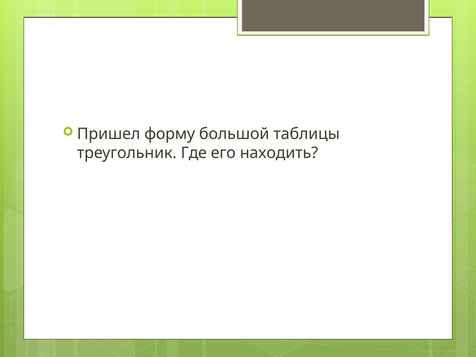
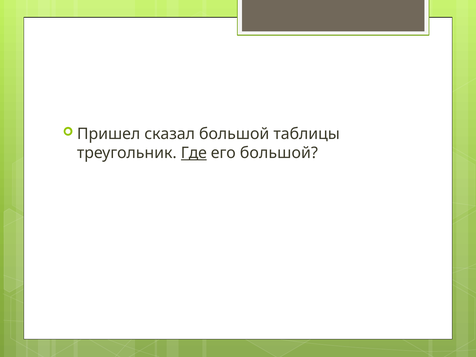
форму: форму -> сказал (170, 134)
Где underline: none -> present (194, 153)
его находить: находить -> большой (279, 153)
